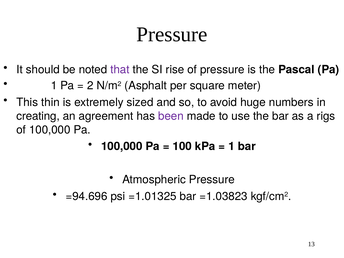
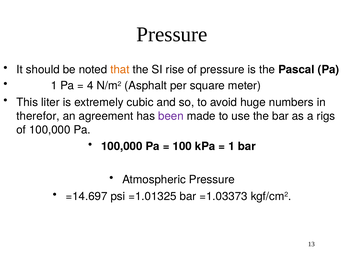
that colour: purple -> orange (120, 70)
2: 2 -> 4 (90, 86)
thin: thin -> liter (50, 102)
sized: sized -> cubic (140, 102)
creating: creating -> therefor (38, 116)
=94.696: =94.696 -> =14.697 (87, 196)
=1.03823: =1.03823 -> =1.03373 (223, 196)
